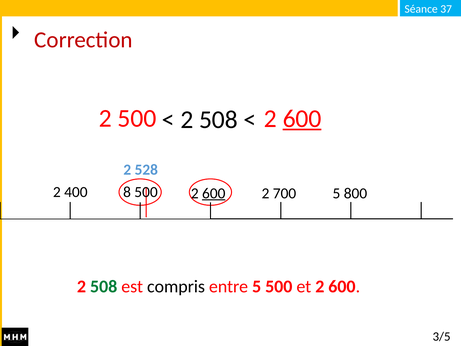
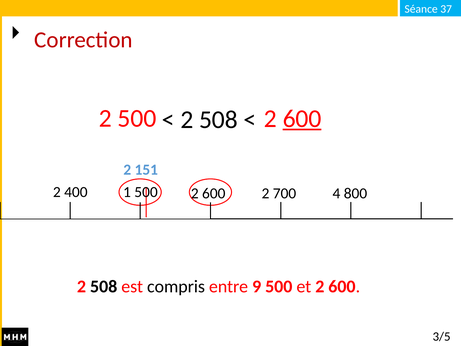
528: 528 -> 151 (146, 170)
8: 8 -> 1 (127, 192)
600 underline: present -> none (214, 193)
700 5: 5 -> 4 (336, 193)
508 colour: green -> black (104, 286)
entre 5: 5 -> 9 (257, 286)
